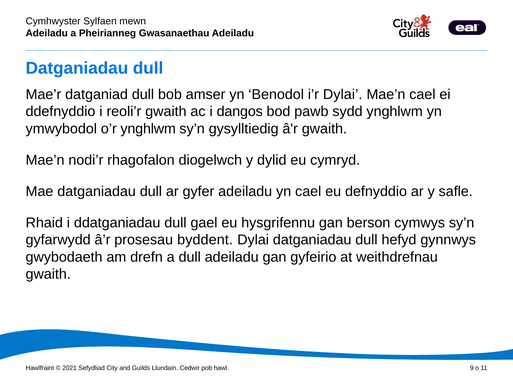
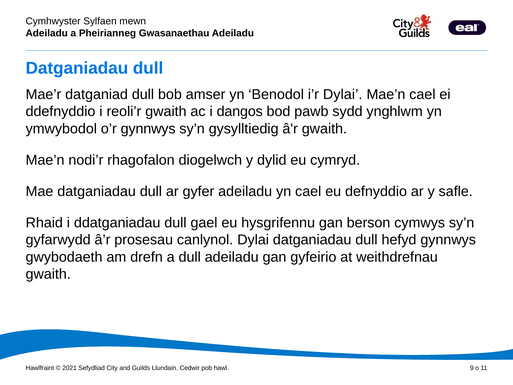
o’r ynghlwm: ynghlwm -> gynnwys (148, 129)
byddent: byddent -> canlynol (205, 240)
